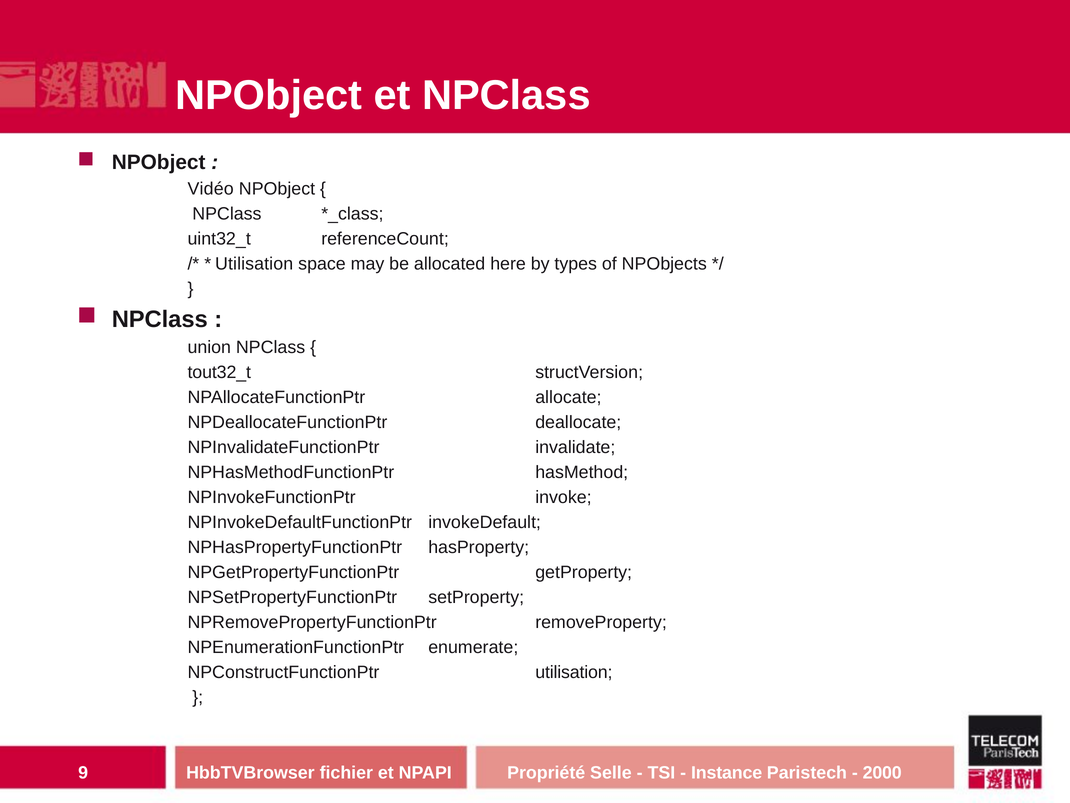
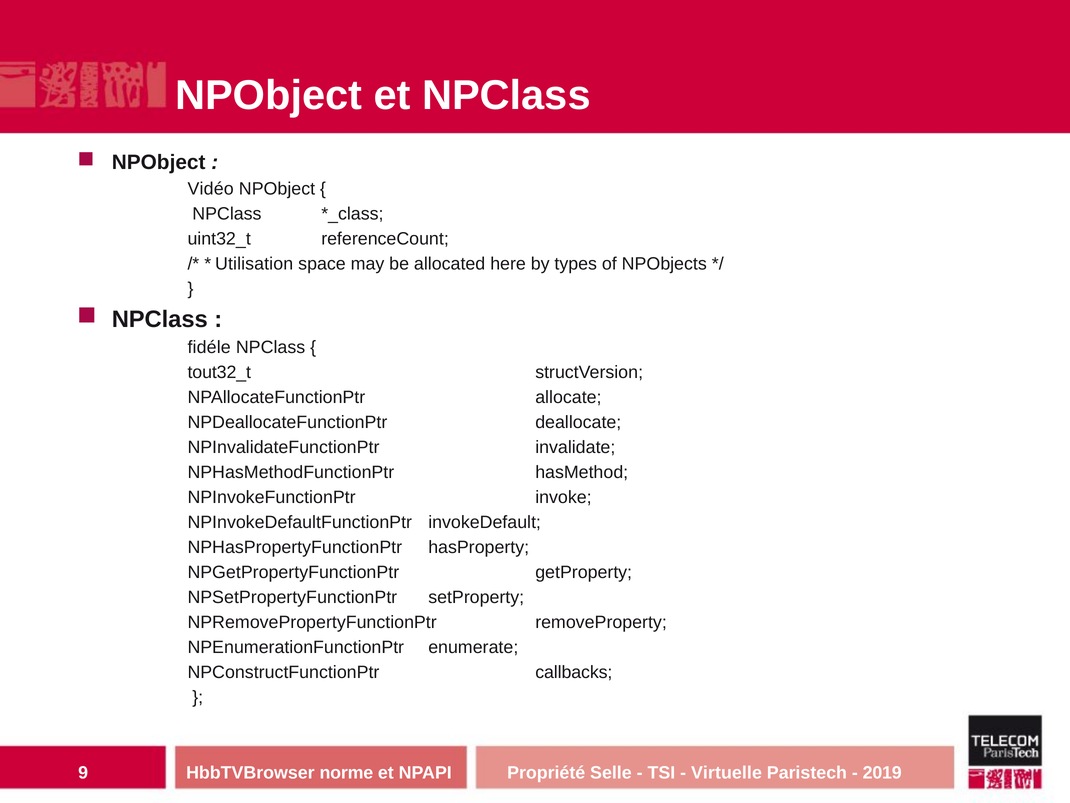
union: union -> fidéle (209, 347)
NPConstructFunctionPtr utilisation: utilisation -> callbacks (574, 672)
fichier: fichier -> norme (346, 772)
Instance: Instance -> Virtuelle (726, 772)
2000: 2000 -> 2019 (882, 772)
